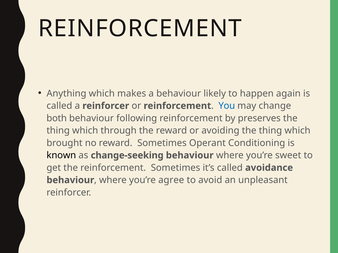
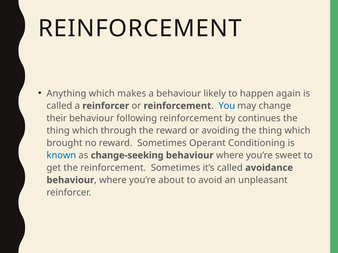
both: both -> their (57, 118)
preserves: preserves -> continues (259, 118)
known colour: black -> blue (61, 156)
agree: agree -> about (171, 180)
